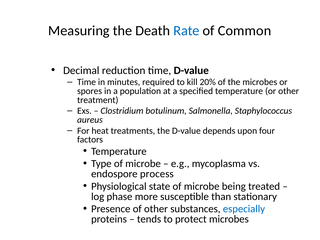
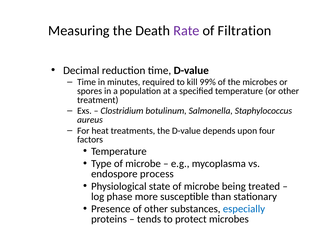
Rate colour: blue -> purple (186, 31)
Common: Common -> Filtration (245, 31)
20%: 20% -> 99% (208, 82)
